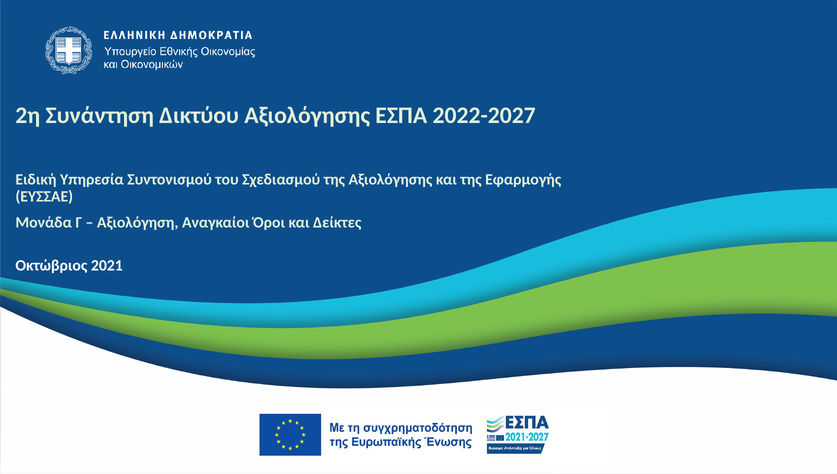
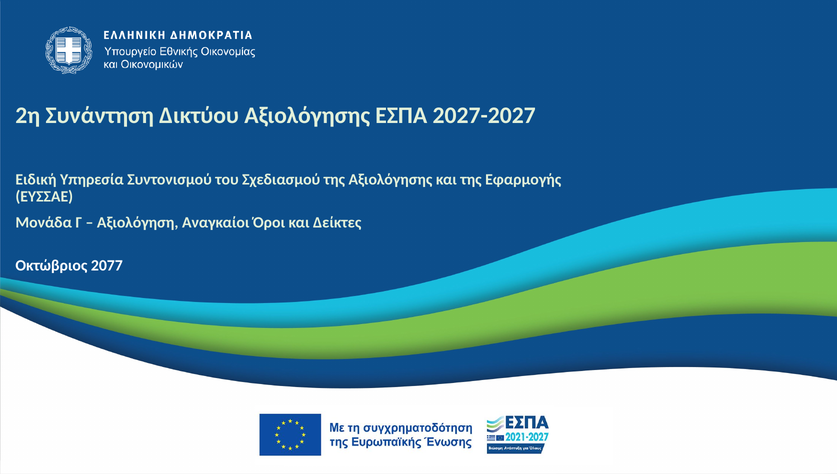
2022-2027: 2022-2027 -> 2027-2027 (484, 115)
2021: 2021 -> 2077 (107, 265)
